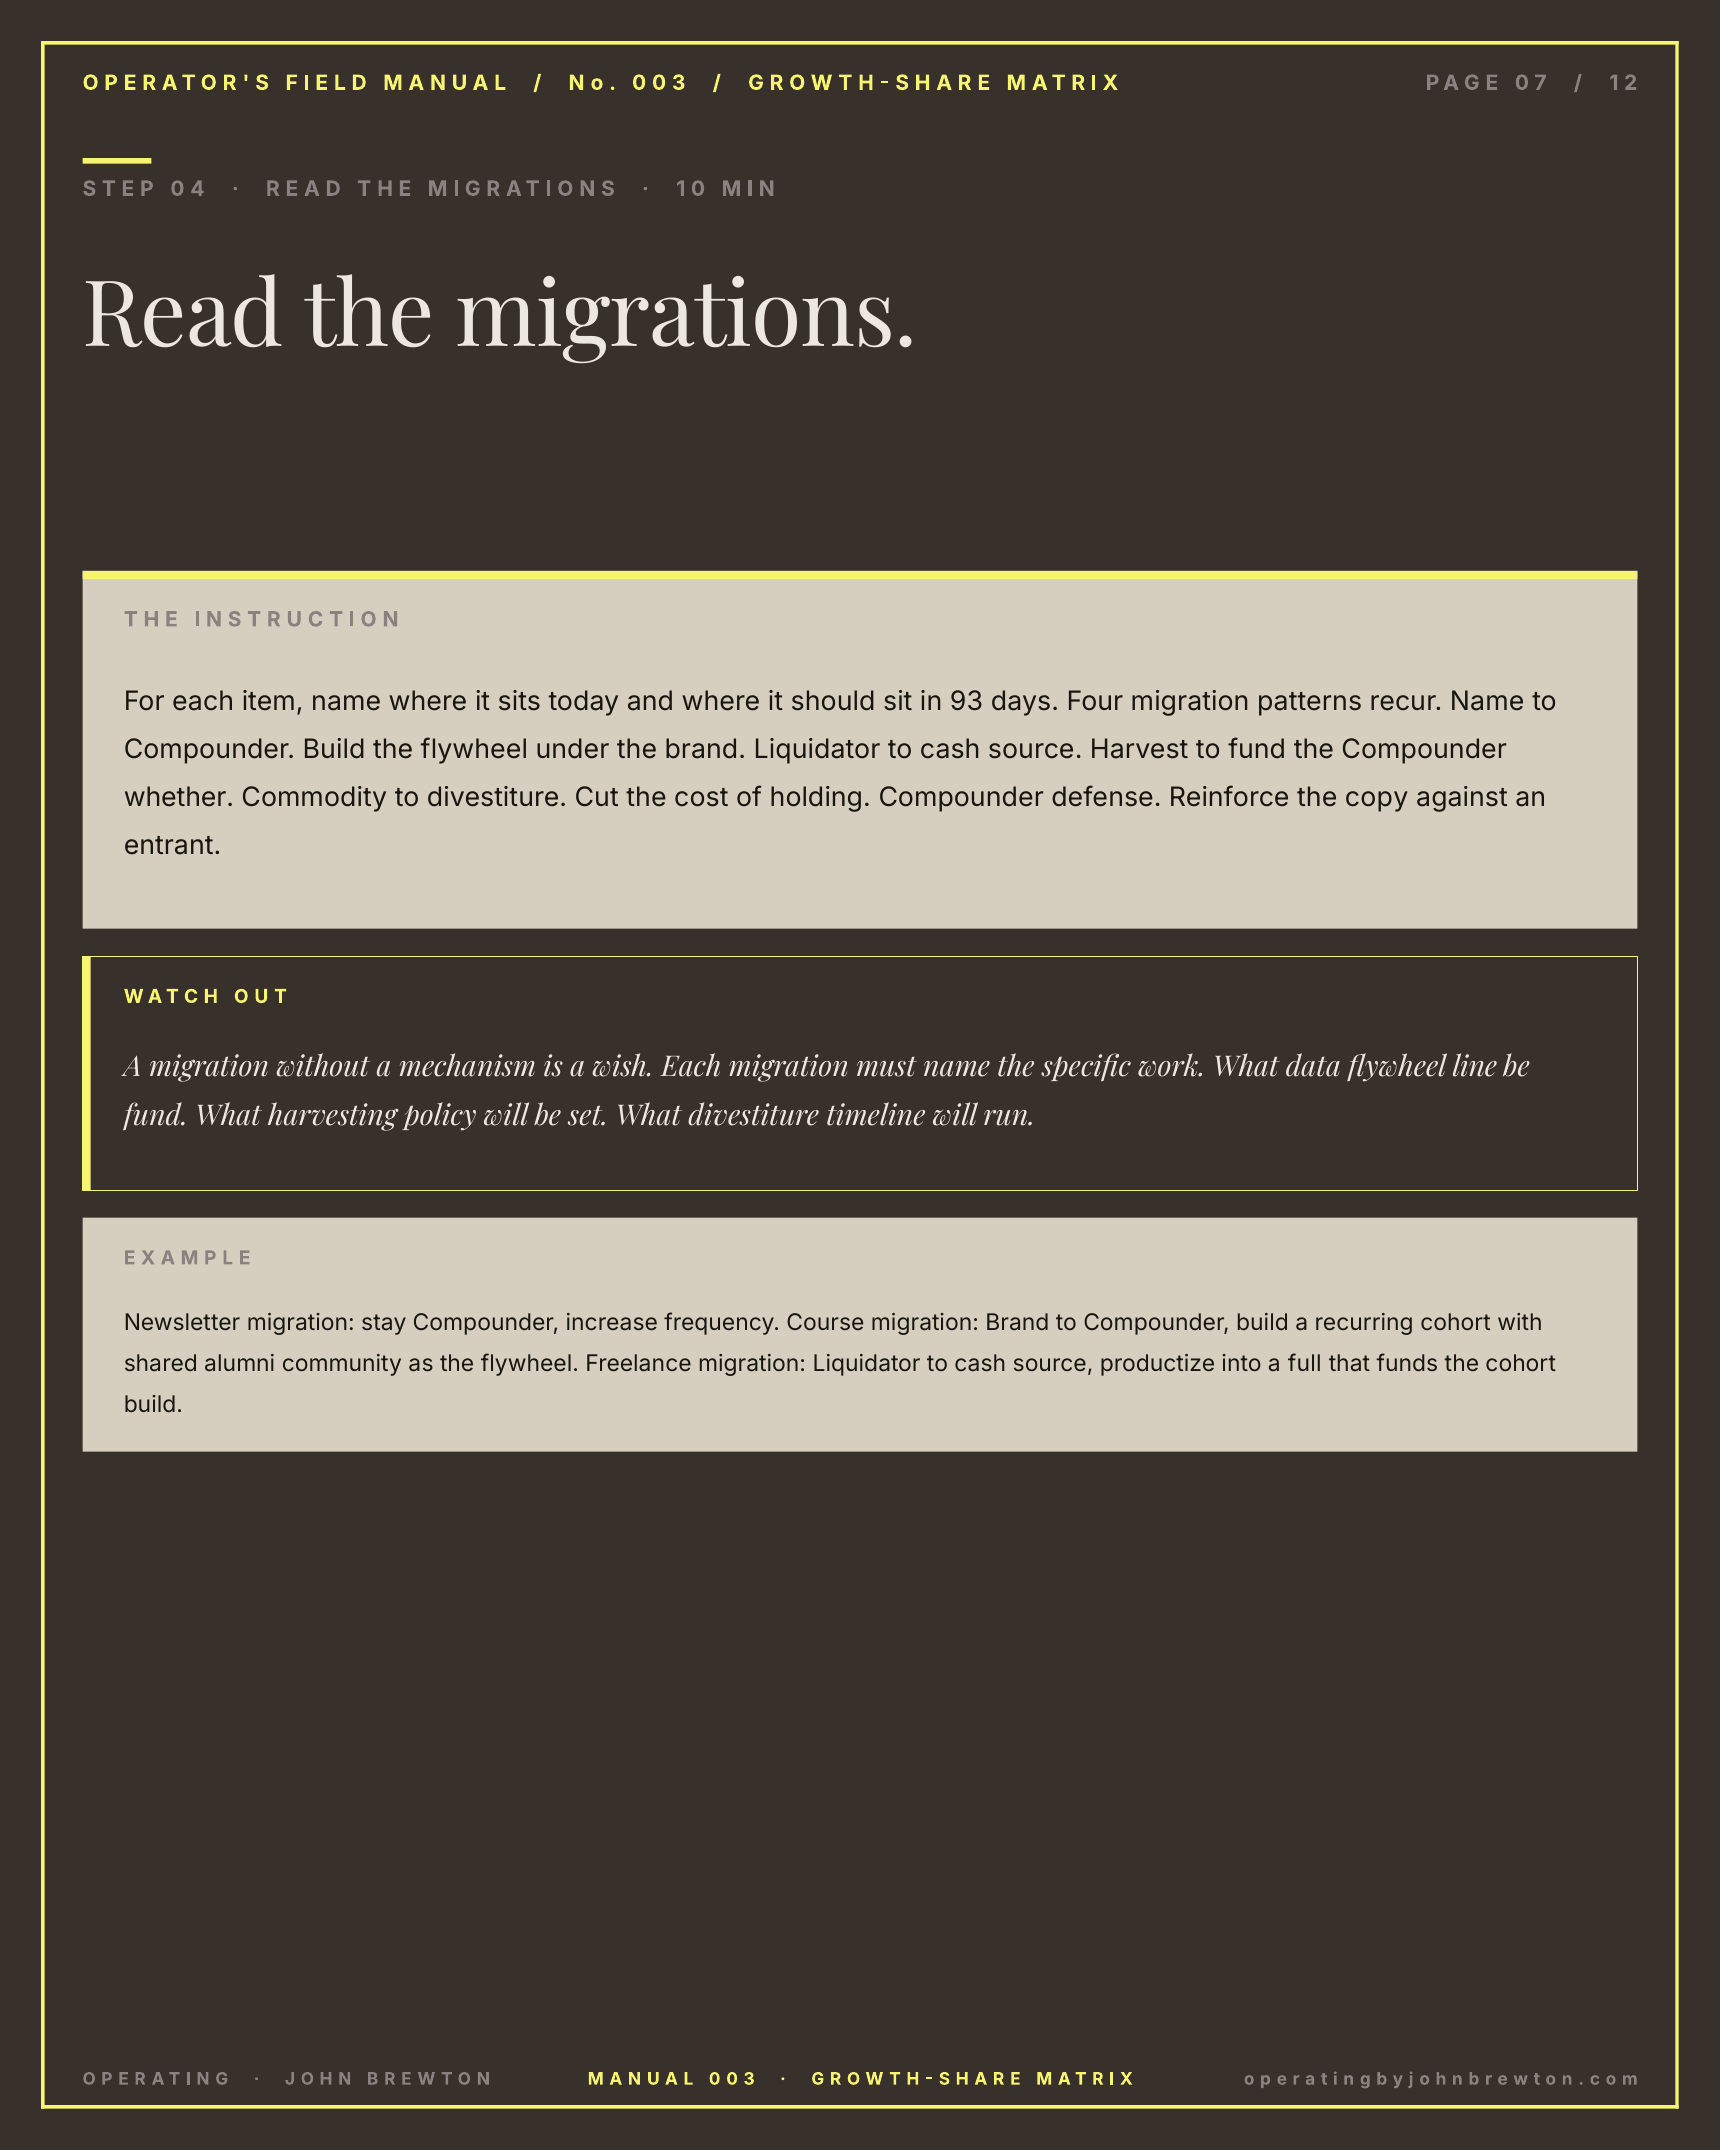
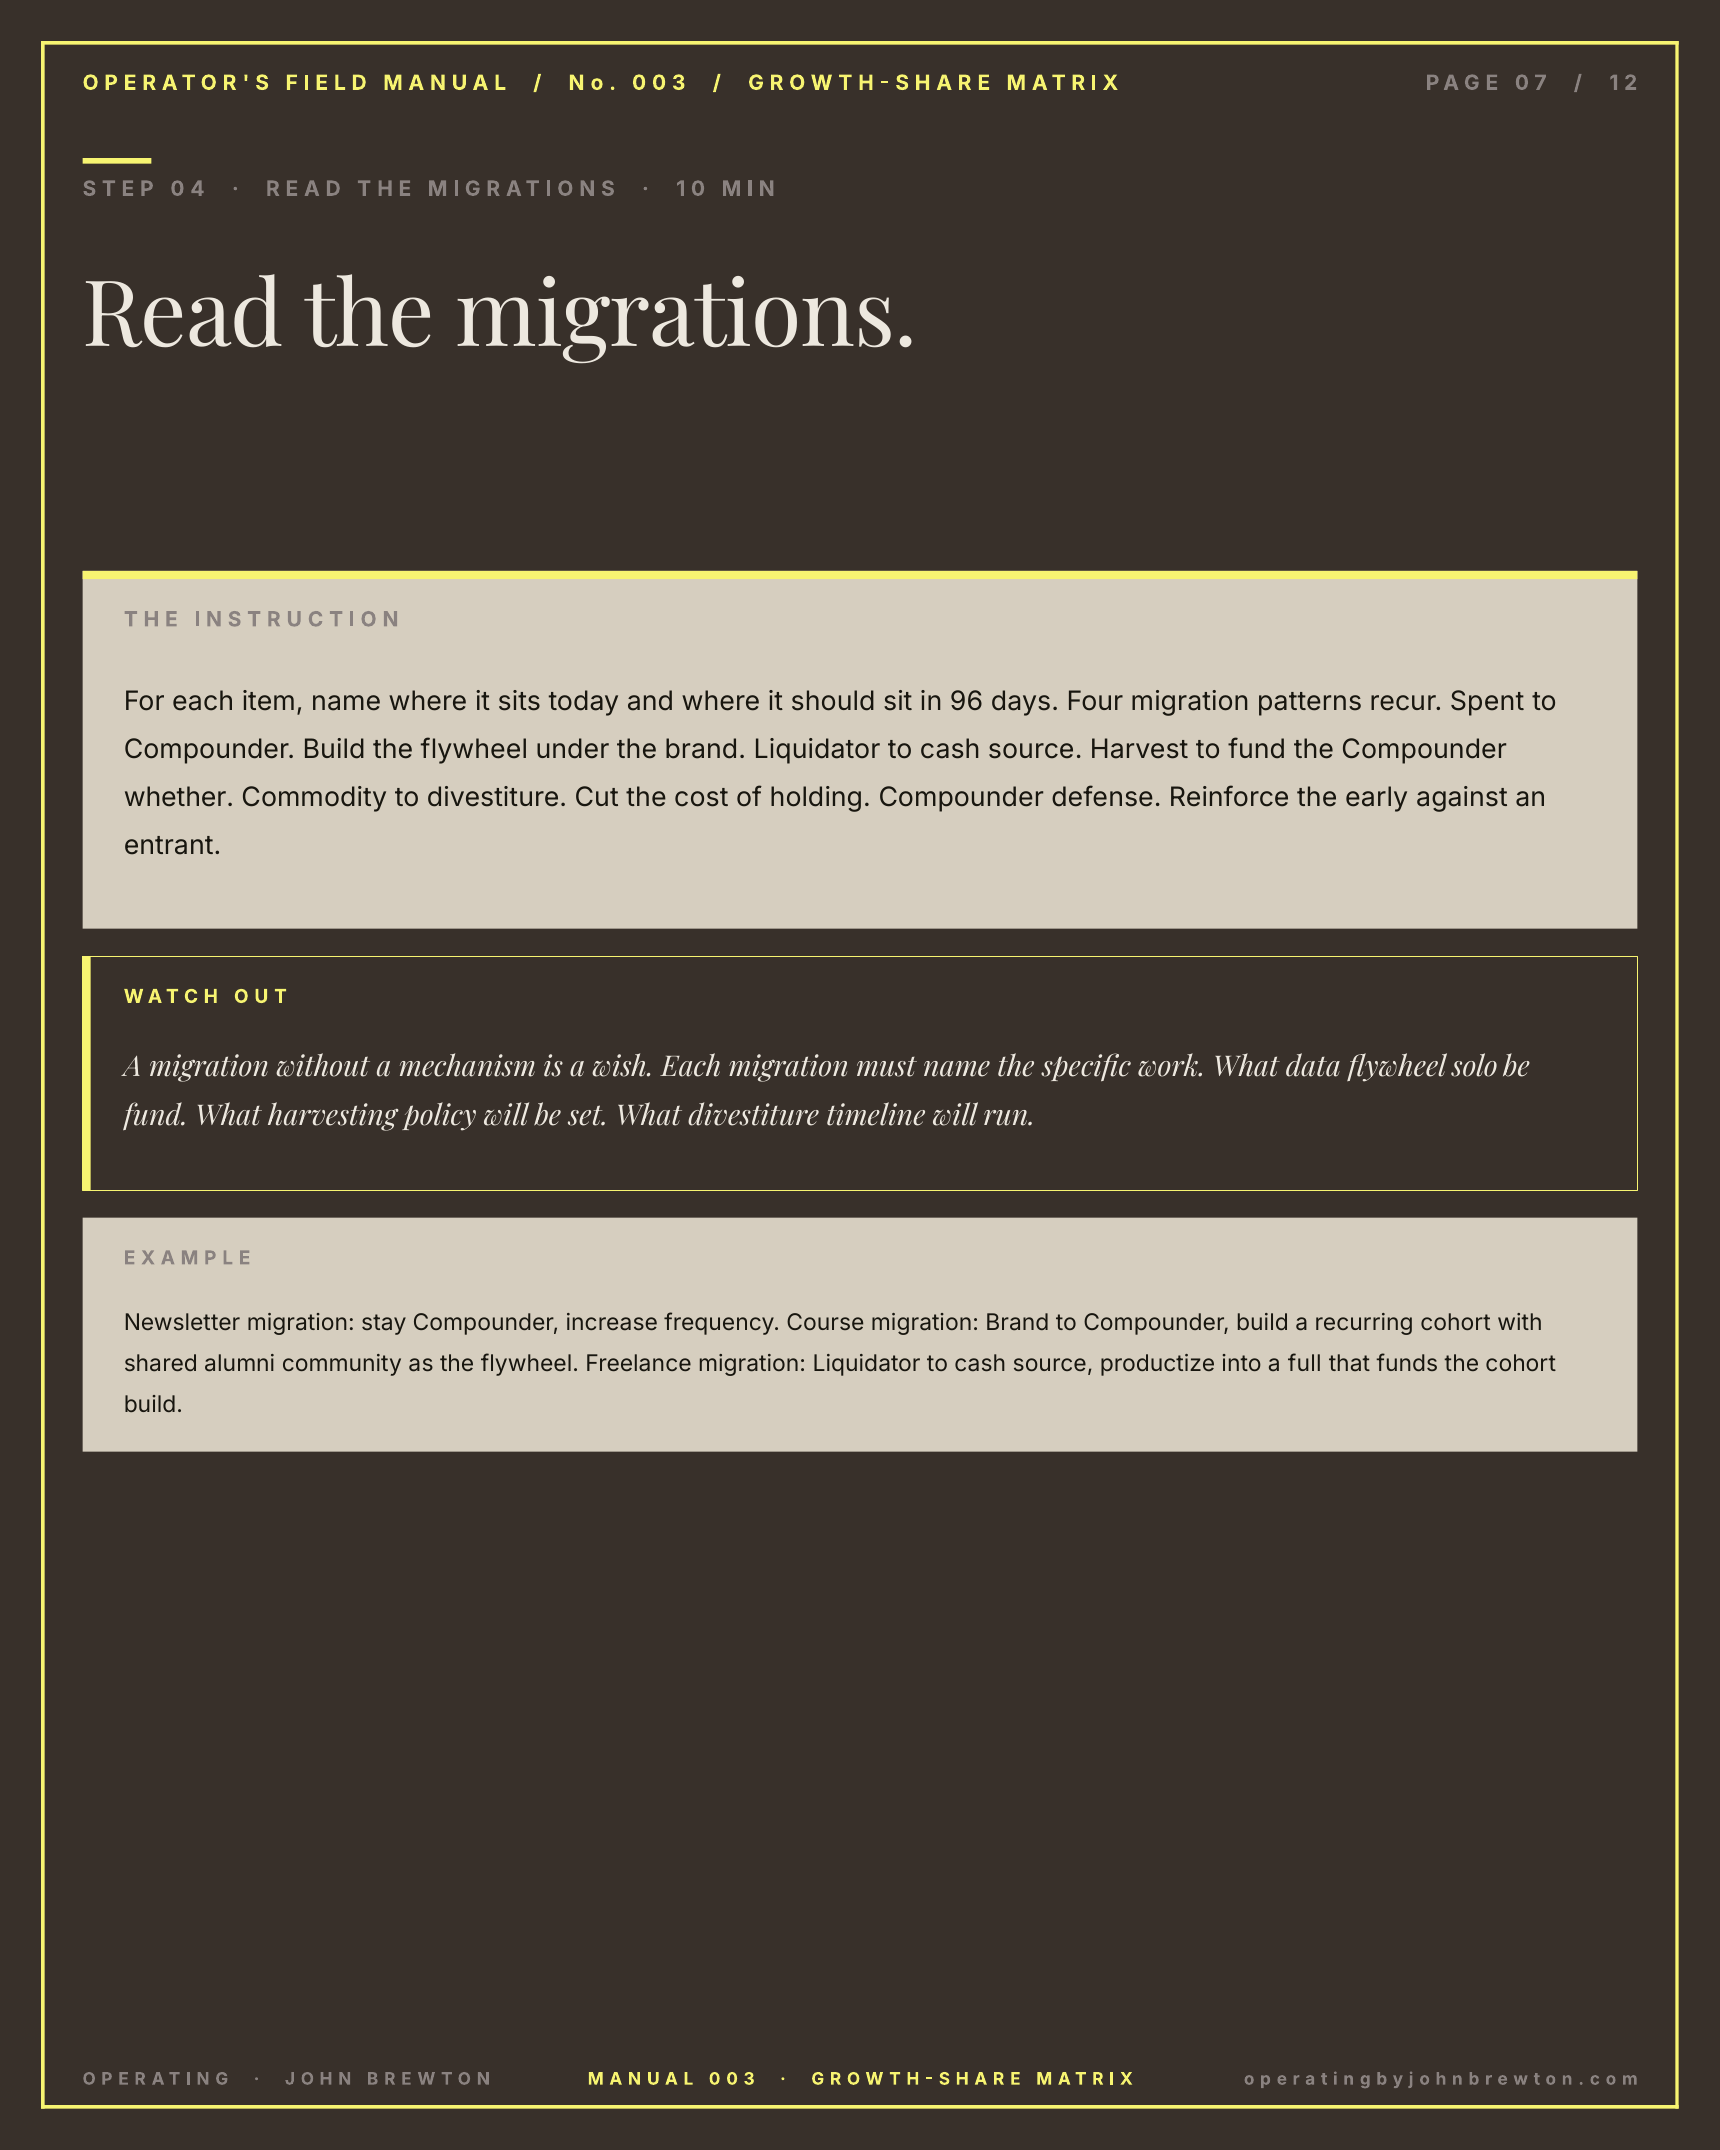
93: 93 -> 96 (967, 701)
recur Name: Name -> Spent (1487, 701)
copy: copy -> early (1377, 798)
line: line -> solo (1475, 1067)
